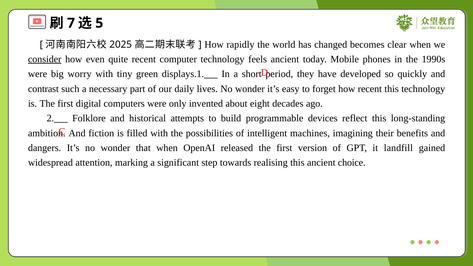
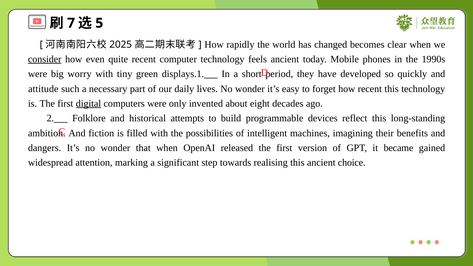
contrast: contrast -> attitude (43, 89)
digital underline: none -> present (88, 104)
landfill: landfill -> became (398, 148)
